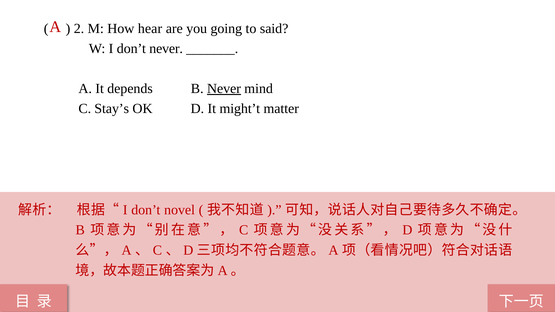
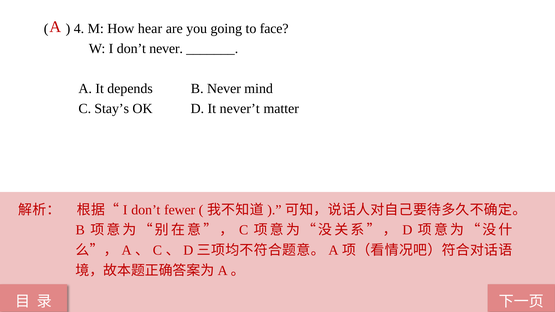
2: 2 -> 4 (79, 29)
said: said -> face (274, 29)
Never underline: present -> none (224, 89)
might’t: might’t -> never’t (240, 109)
novel: novel -> fewer (180, 210)
